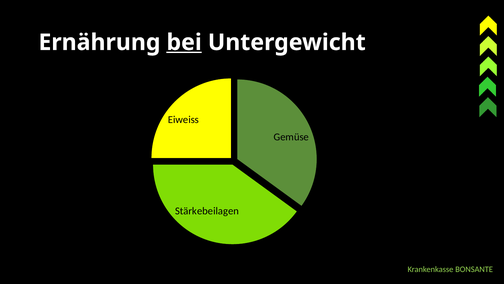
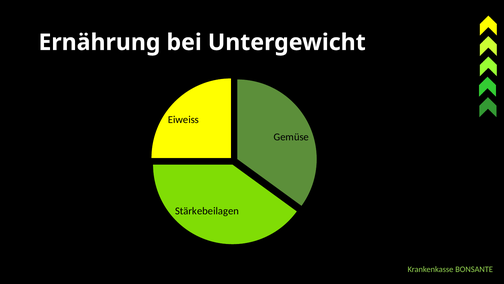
bei underline: present -> none (184, 42)
